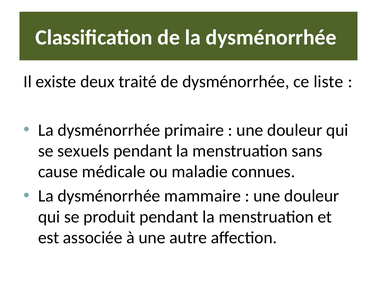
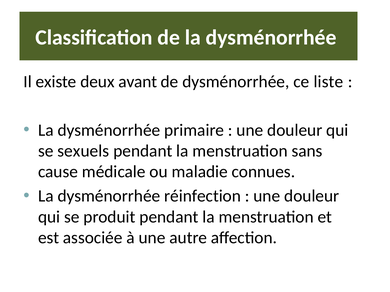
traité: traité -> avant (138, 82)
mammaire: mammaire -> réinfection (203, 196)
